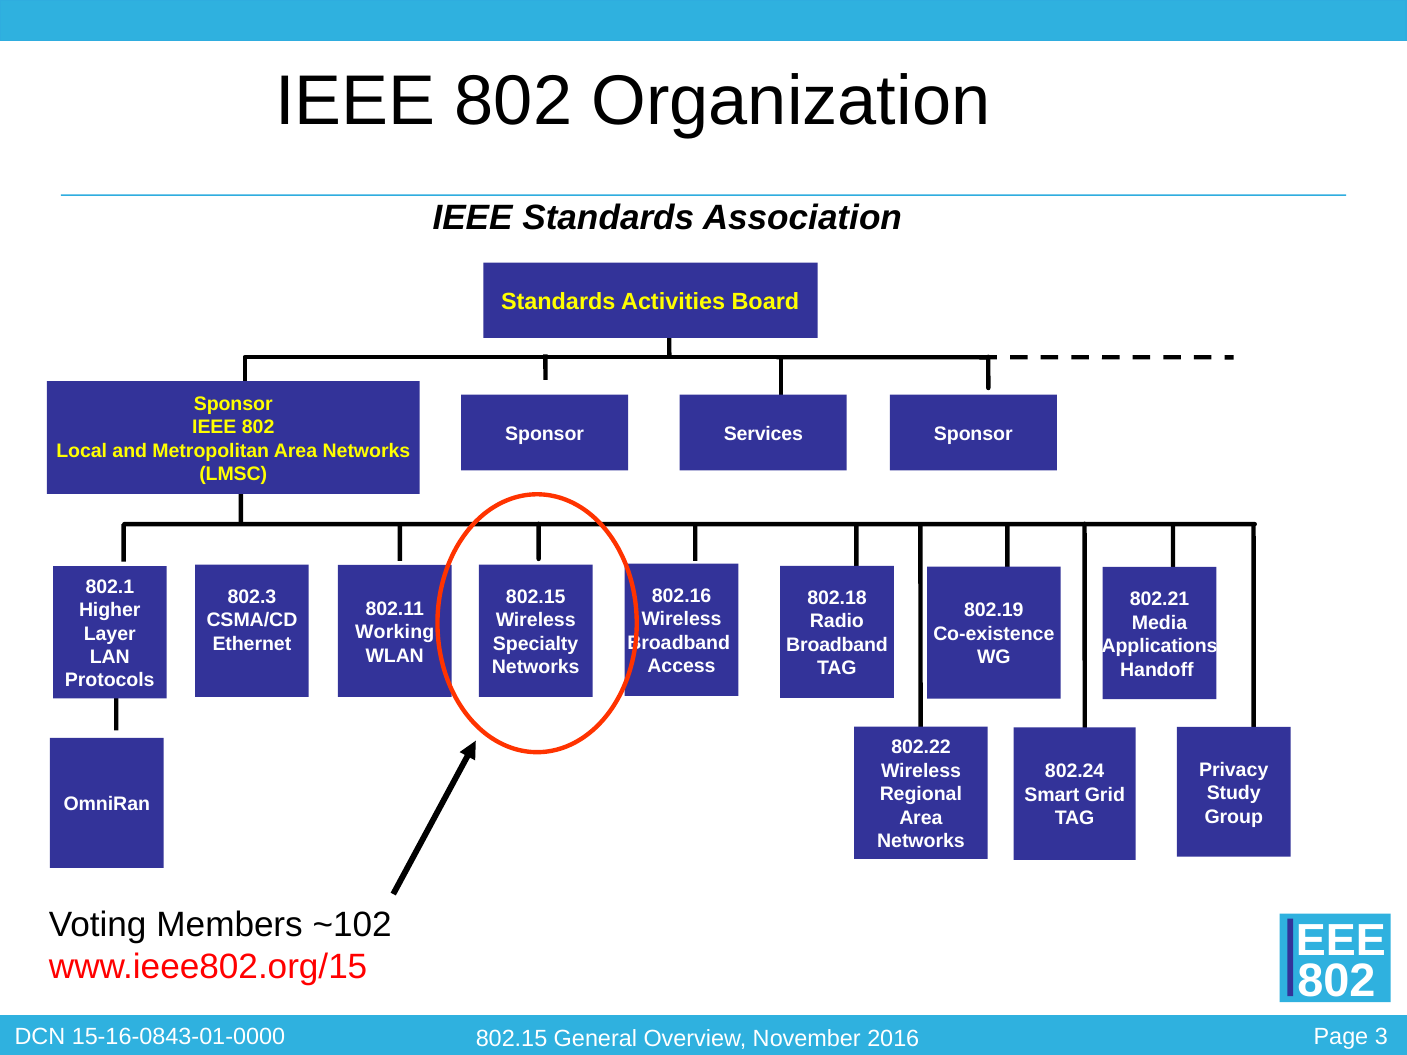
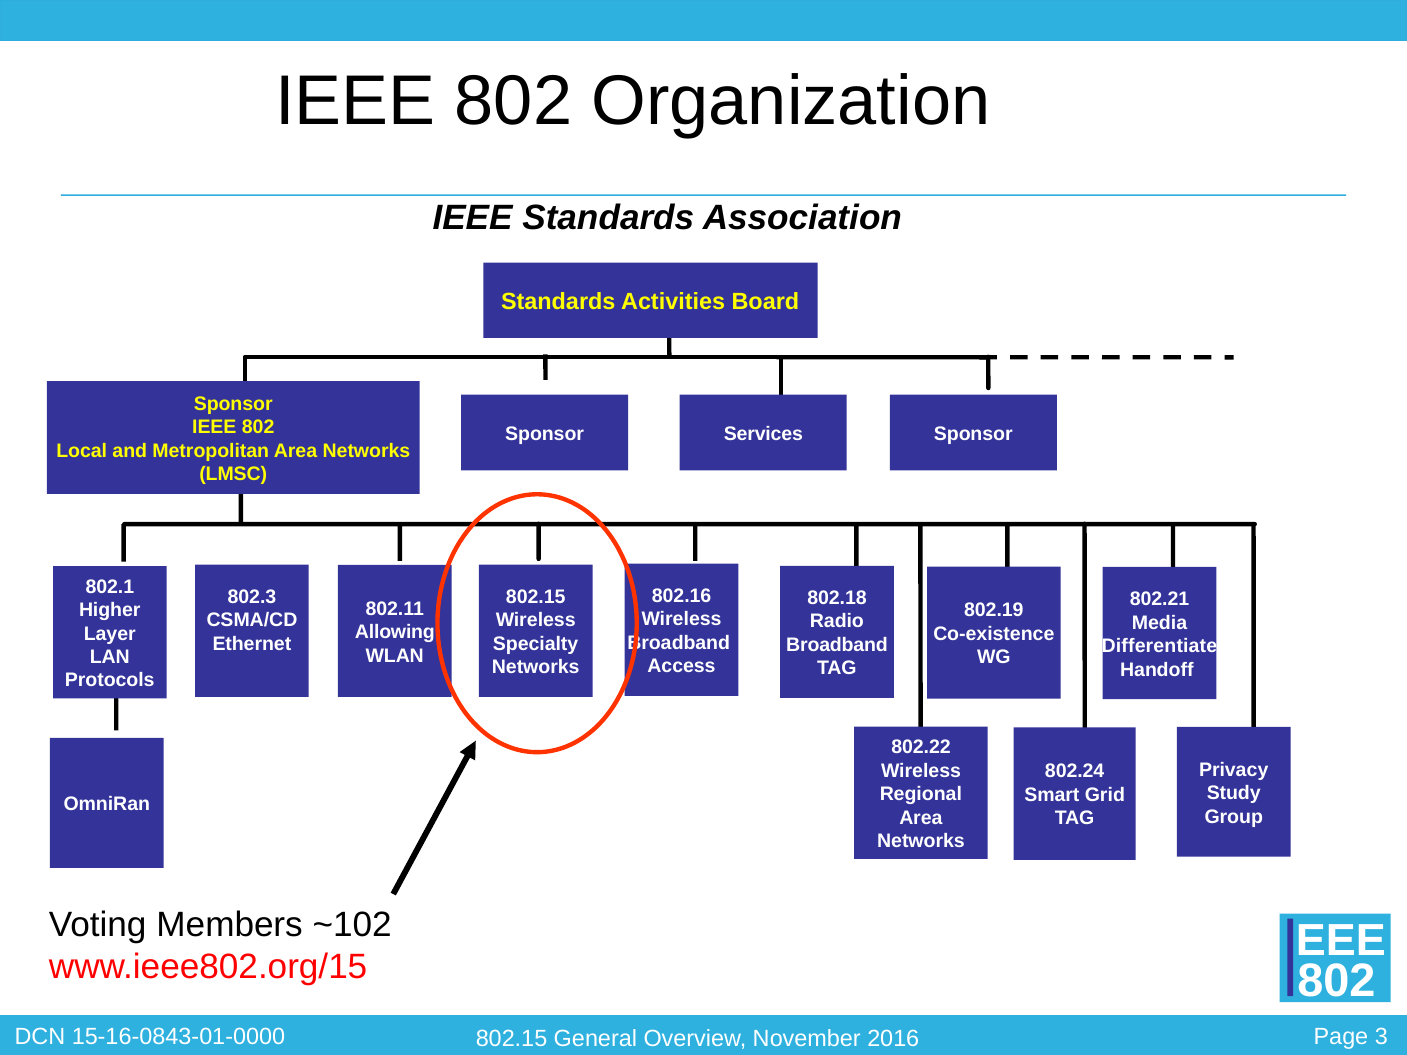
Working: Working -> Allowing (395, 632)
Applications: Applications -> Differentiate (1159, 646)
